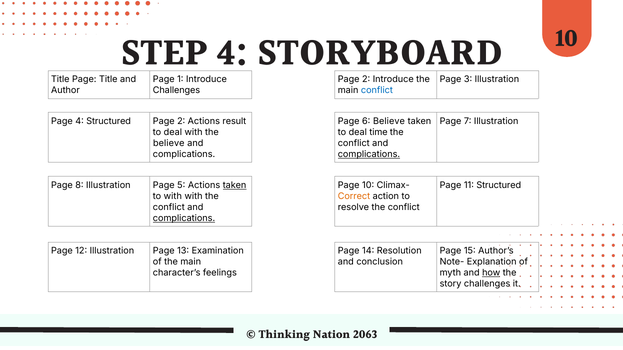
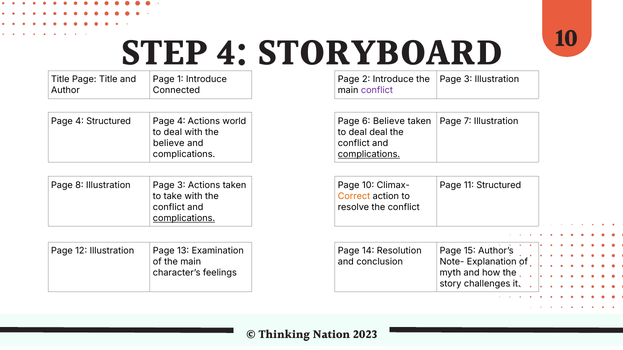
Challenges: Challenges -> Connected (176, 91)
conflict colour: blue -> purple (377, 91)
2: 2 -> 4 (181, 121)
result: result -> world (234, 121)
deal time: time -> deal (378, 132)
Illustration Page 5: 5 -> 3 (181, 185)
taken underline: present -> none (235, 185)
to with: with -> take (173, 196)
how underline: present -> none (491, 273)
2063: 2063 -> 2023 (365, 336)
